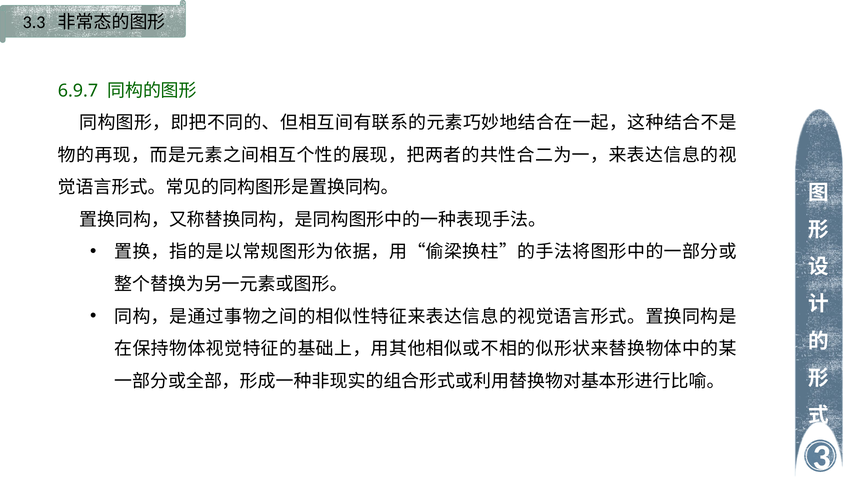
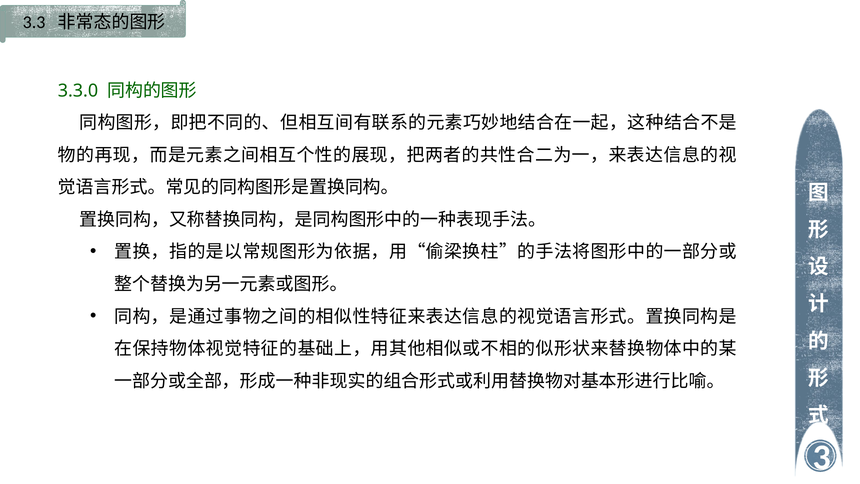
6.9.7: 6.9.7 -> 3.3.0 (78, 91)
